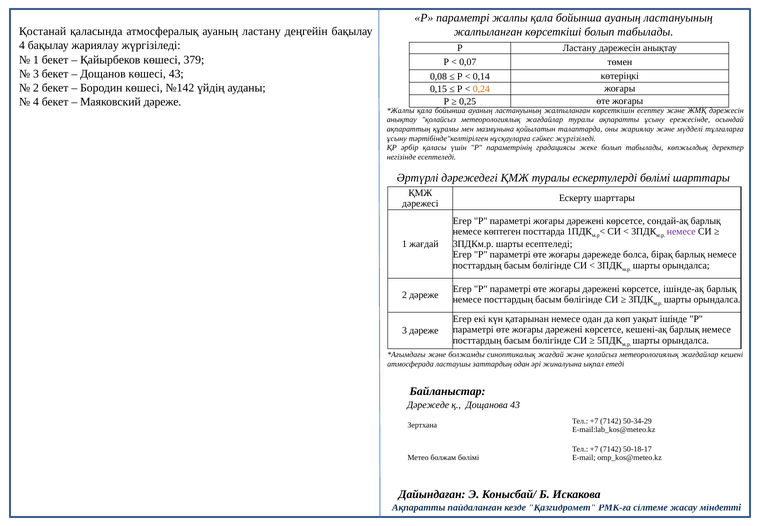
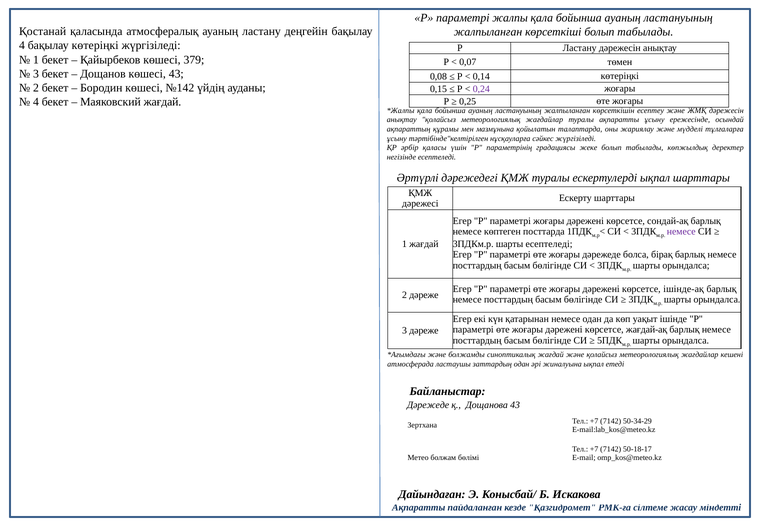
бақылау жариялау: жариялау -> көтеріңкі (95, 46)
0,24 colour: orange -> purple (481, 89)
Маяковский дәреже: дәреже -> жағдай (162, 102)
ескертулерді бөлімі: бөлімі -> ықпал (655, 178)
кешені-ақ: кешені-ақ -> жағдай-ақ (647, 330)
